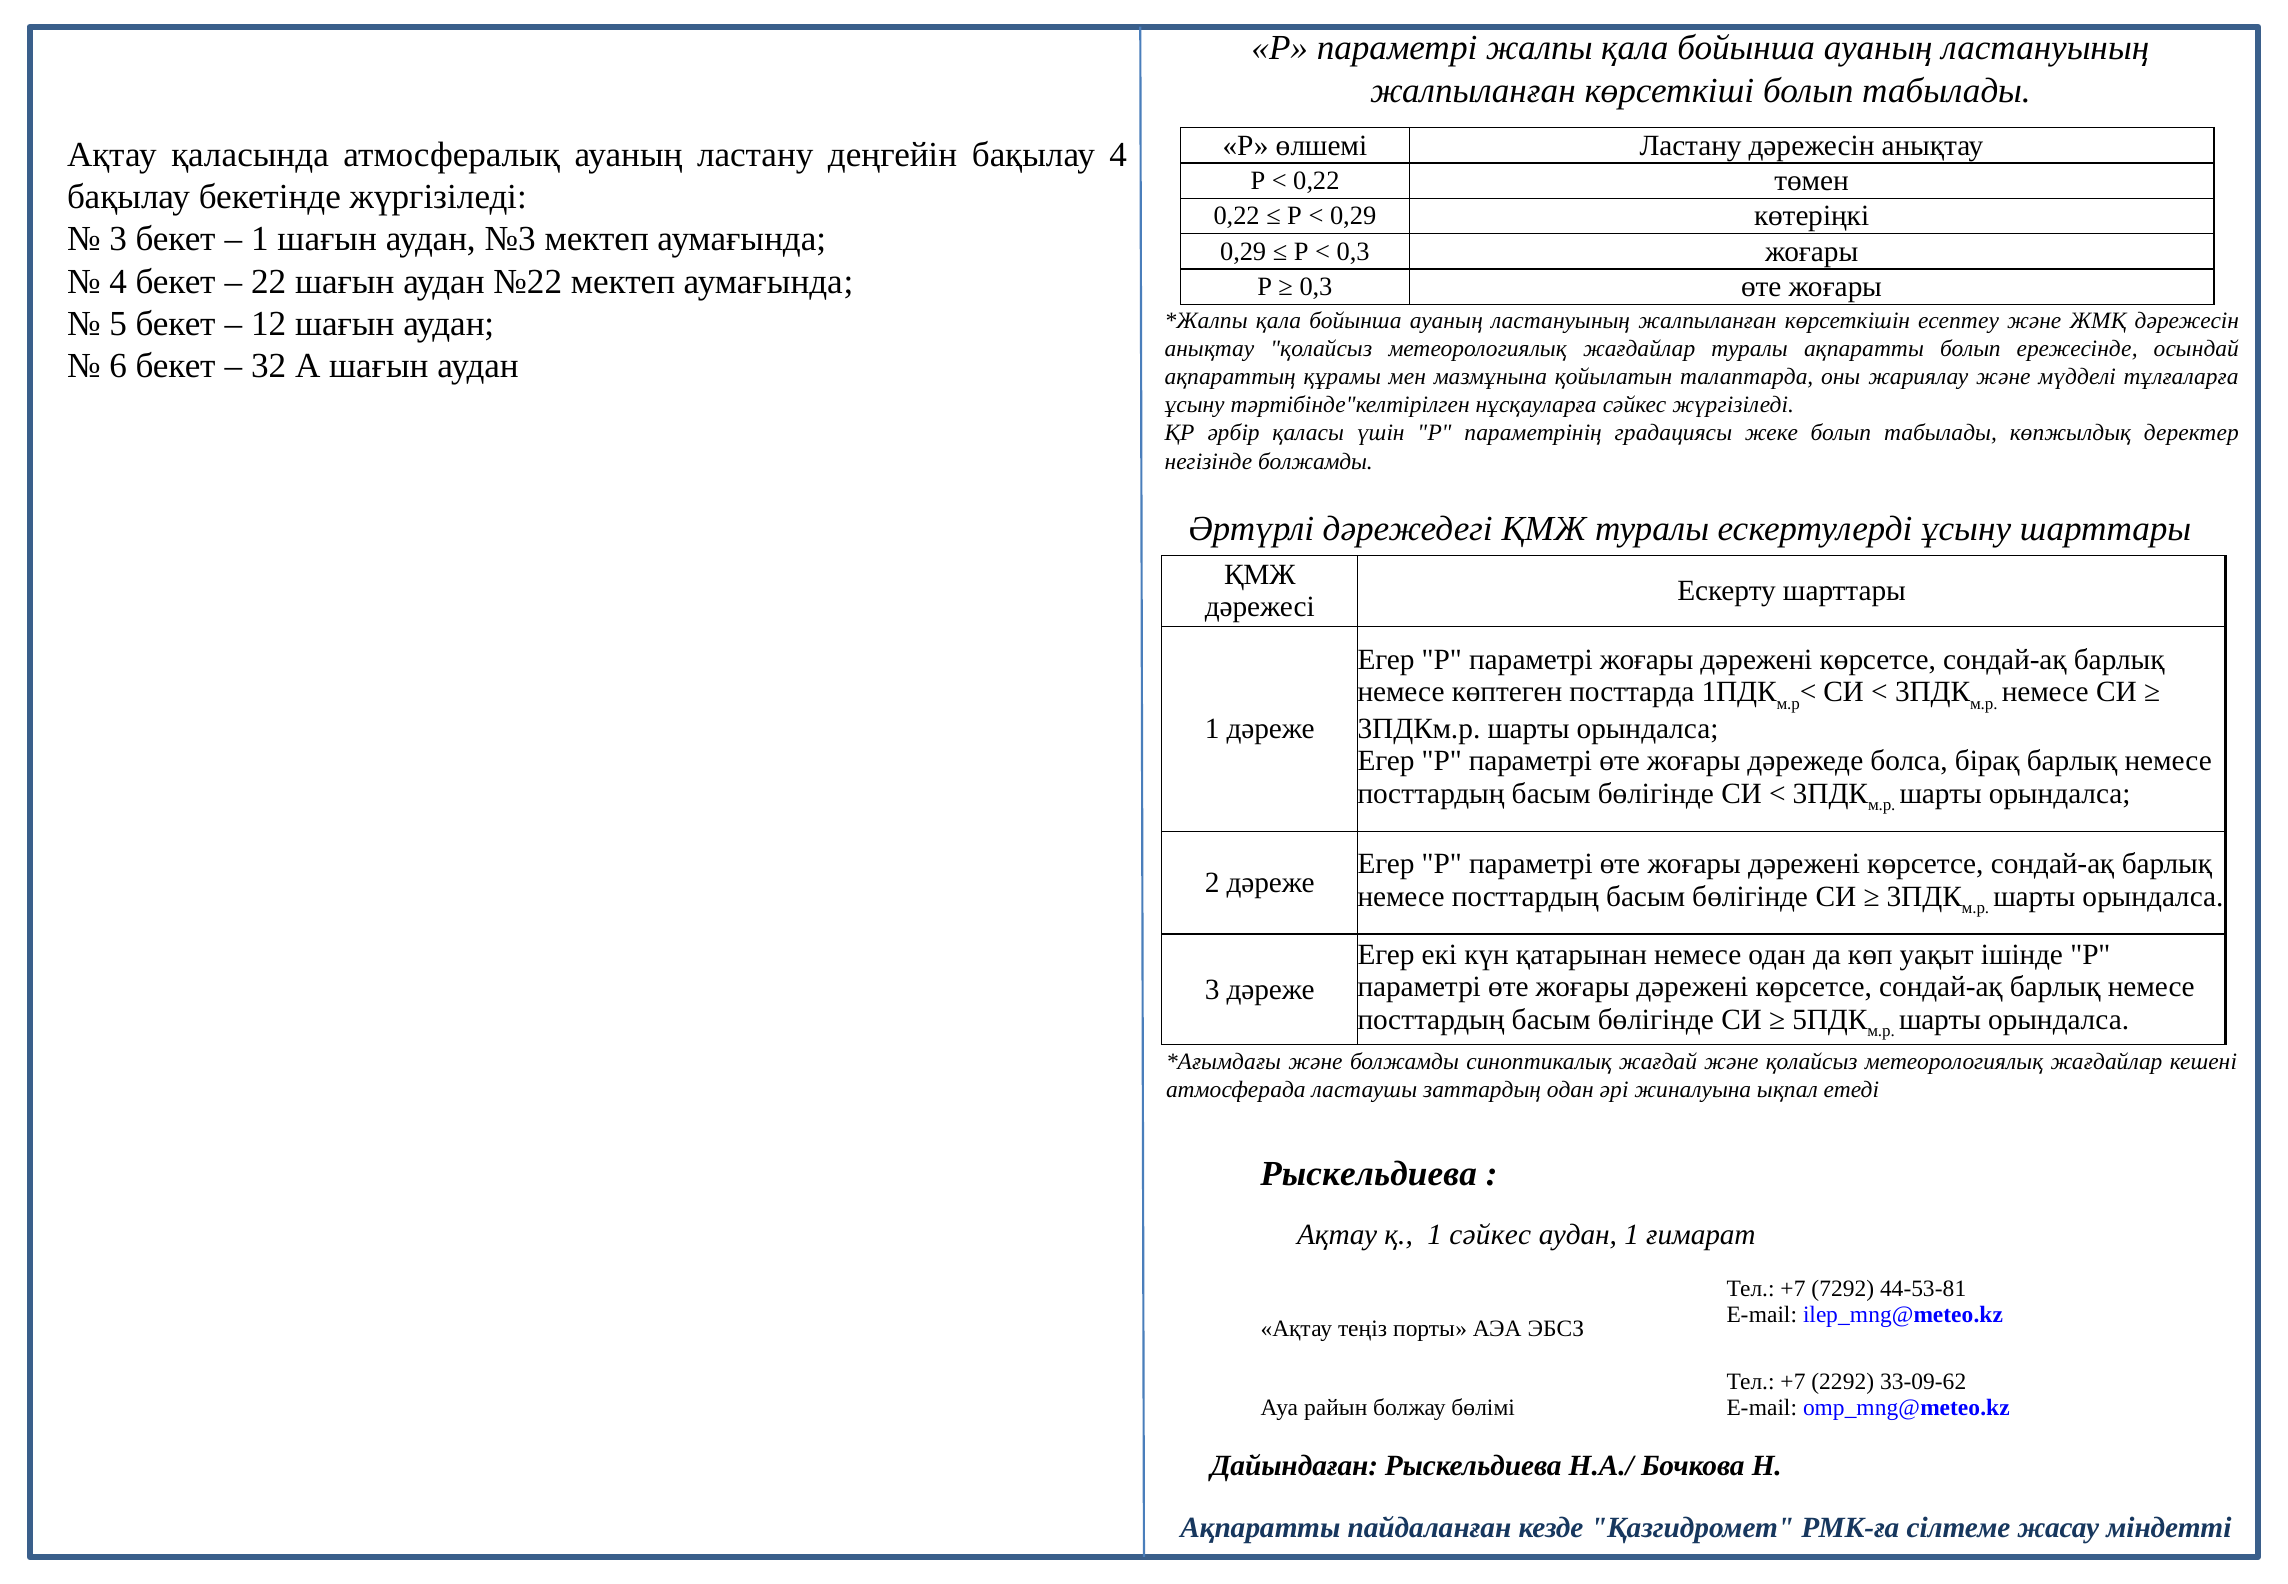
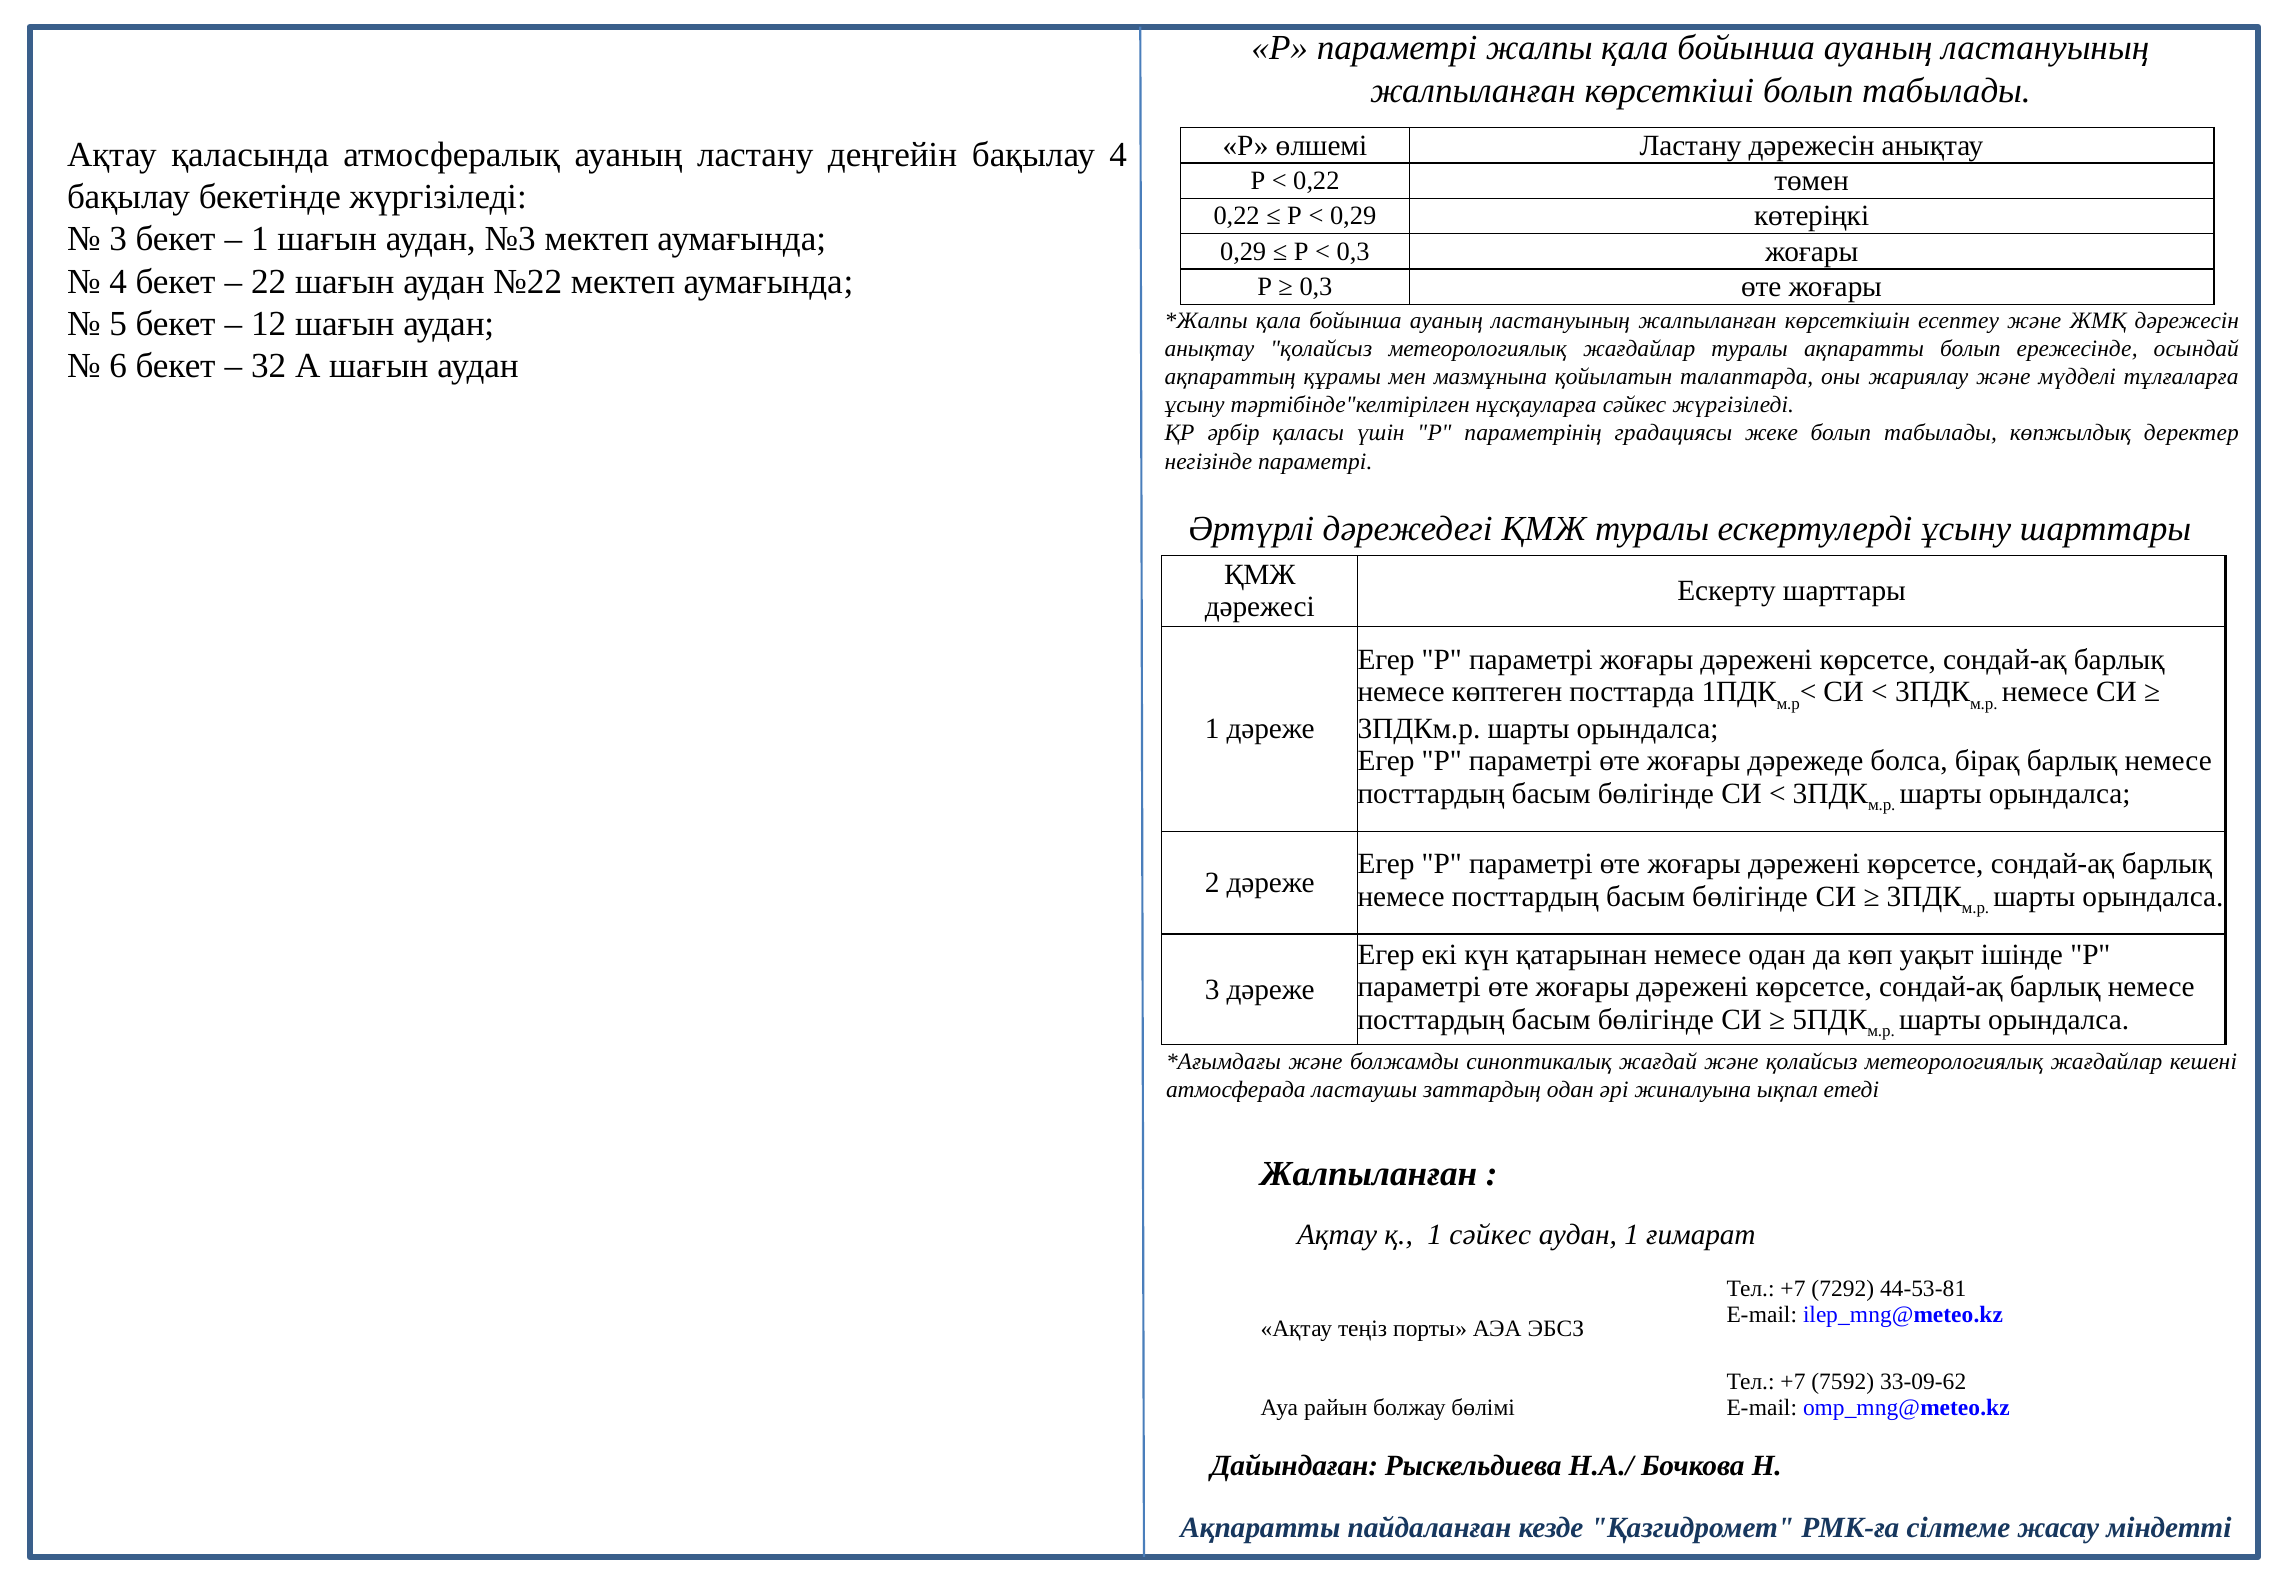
негізінде болжамды: болжамды -> параметрі (1315, 461)
Рыскельдиева: Рыскельдиева -> Жалпыланған (1369, 1174)
2292: 2292 -> 7592 (1843, 1382)
